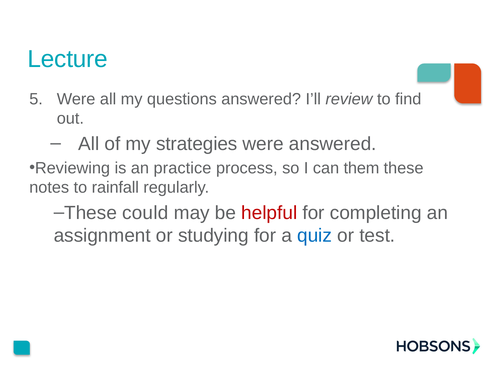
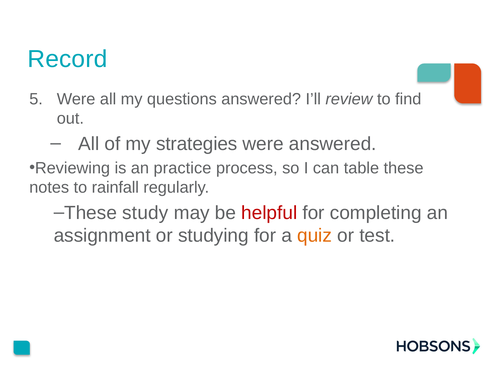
Lecture: Lecture -> Record (67, 59)
them: them -> table (361, 168)
could: could -> study (145, 213)
quiz colour: blue -> orange (315, 236)
